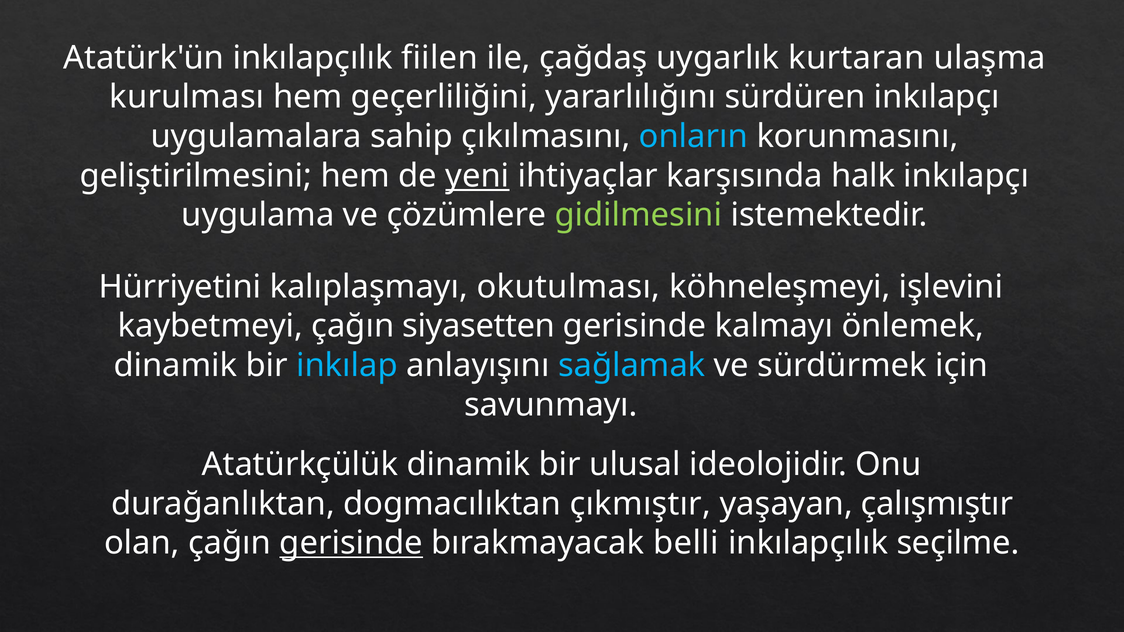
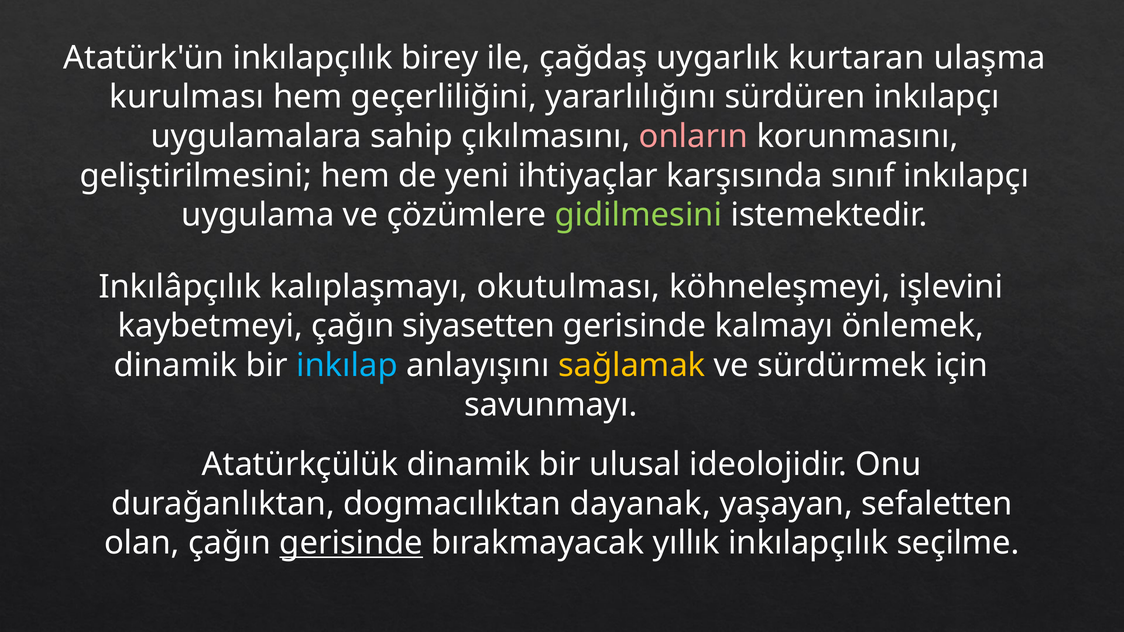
fiilen: fiilen -> birey (440, 58)
onların colour: light blue -> pink (693, 137)
yeni underline: present -> none (477, 176)
halk: halk -> sınıf (863, 176)
Hürriyetini: Hürriyetini -> Inkılâpçılık (180, 287)
sağlamak colour: light blue -> yellow (632, 366)
çıkmıştır: çıkmıştır -> dayanak (640, 504)
çalışmıştır: çalışmıştır -> sefaletten (937, 504)
belli: belli -> yıllık (686, 543)
